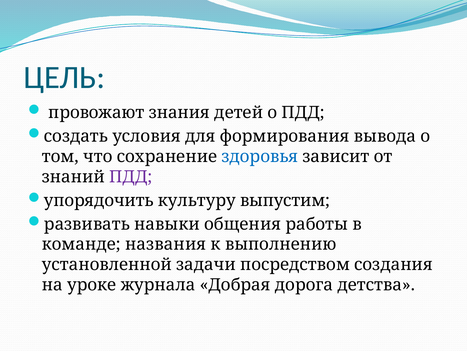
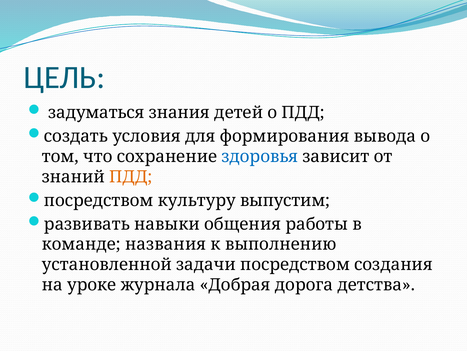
провожают: провожают -> задуматься (96, 112)
ПДД colour: purple -> orange (131, 176)
упорядочить: упорядочить -> посредством (99, 200)
